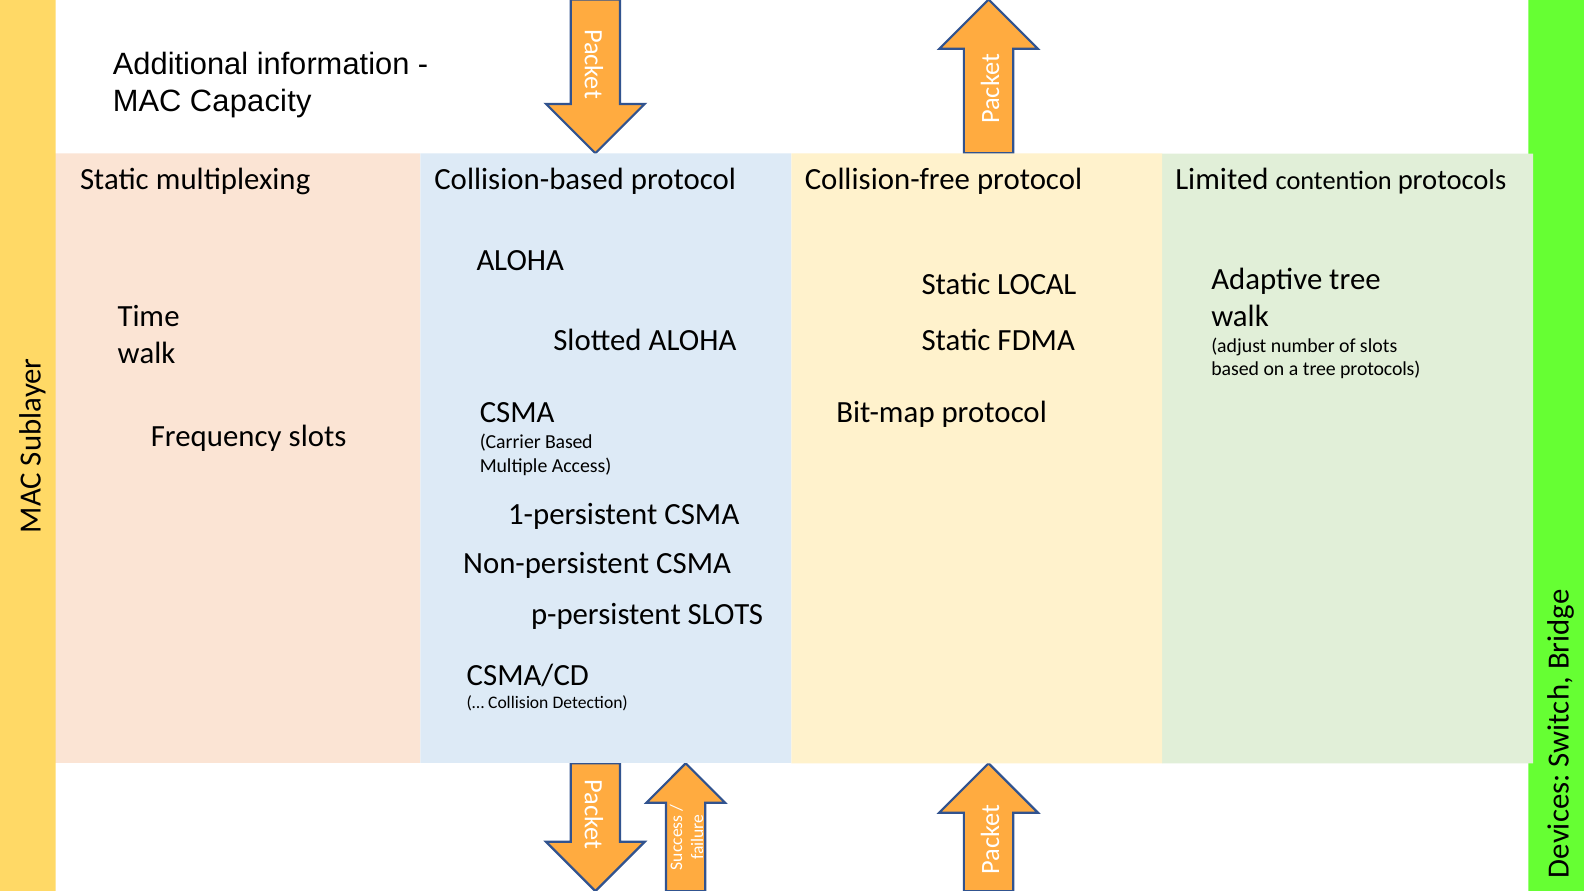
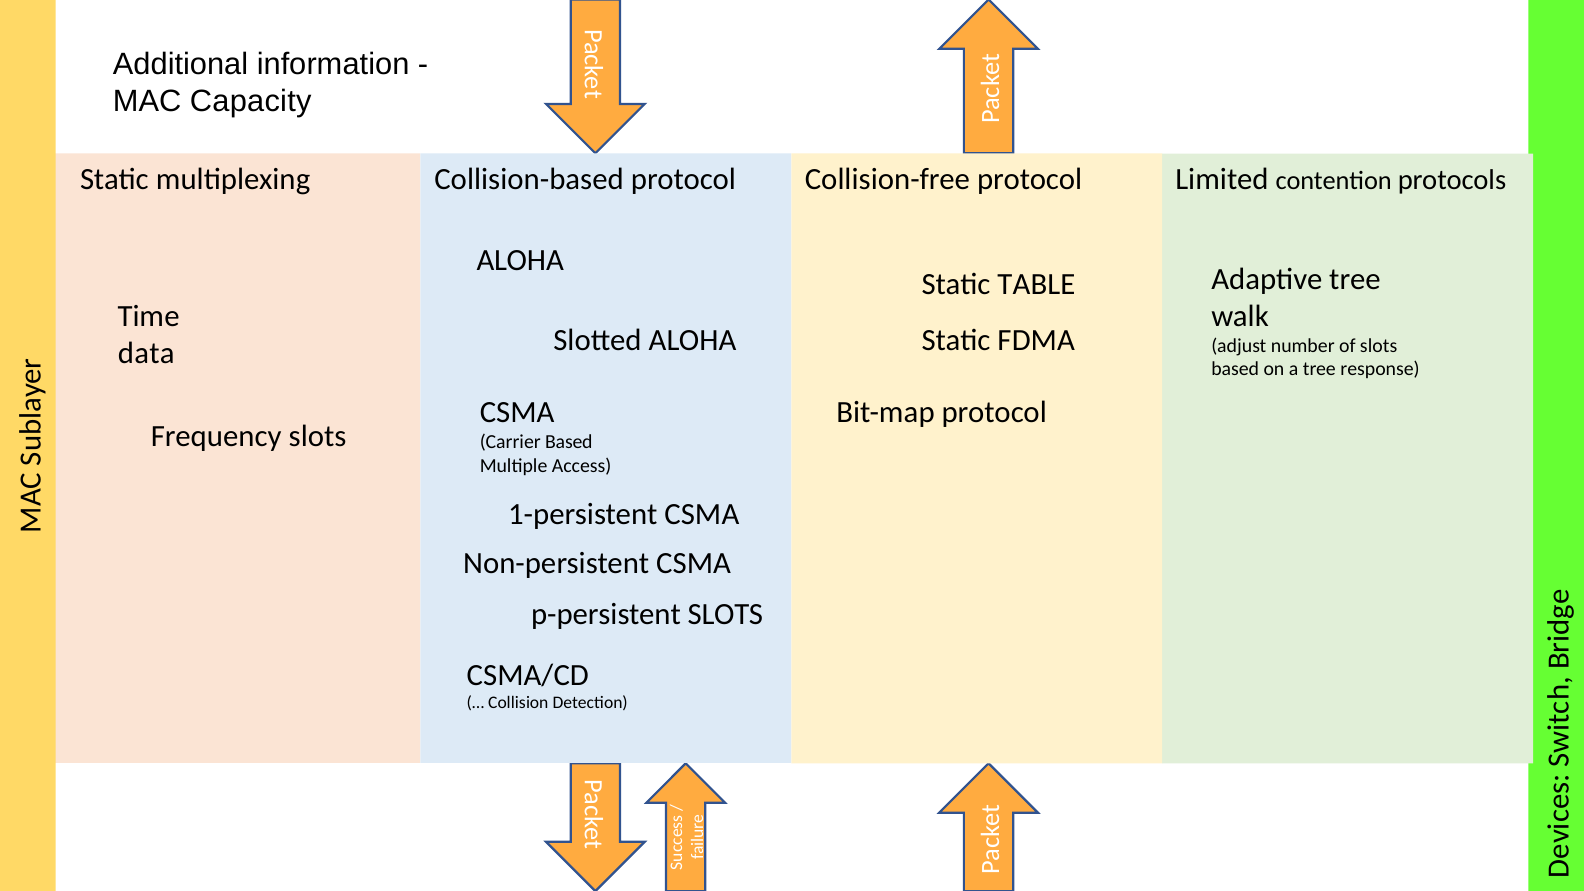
LOCAL: LOCAL -> TABLE (1037, 284)
walk: walk -> data (146, 353)
tree protocols: protocols -> response (1380, 369)
